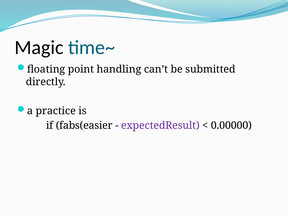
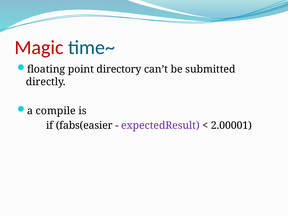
Magic colour: black -> red (39, 48)
handling: handling -> directory (119, 69)
practice: practice -> compile (56, 111)
0.00000: 0.00000 -> 2.00001 (231, 125)
